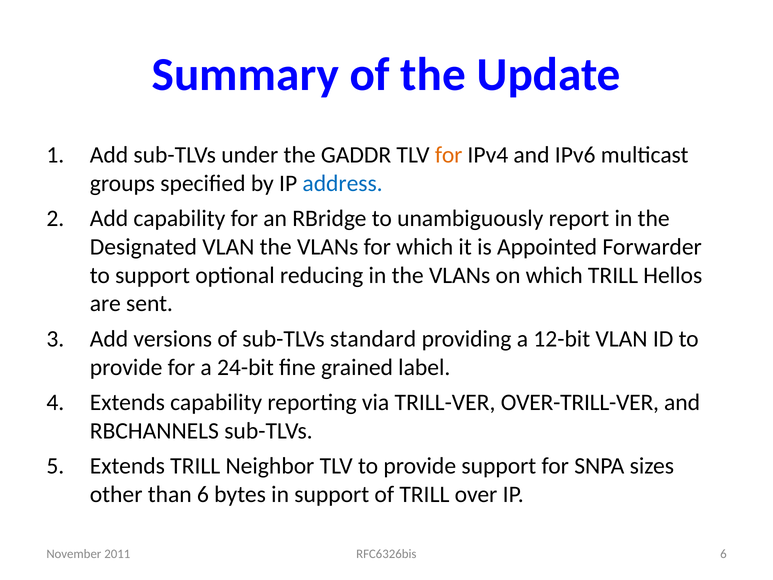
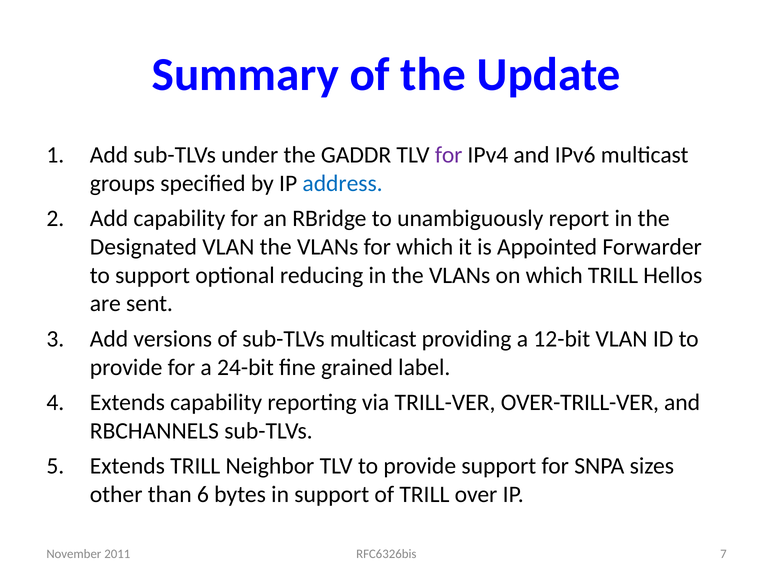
for colour: orange -> purple (449, 155)
sub-TLVs standard: standard -> multicast (373, 339)
RFC6326bis 6: 6 -> 7 (723, 554)
